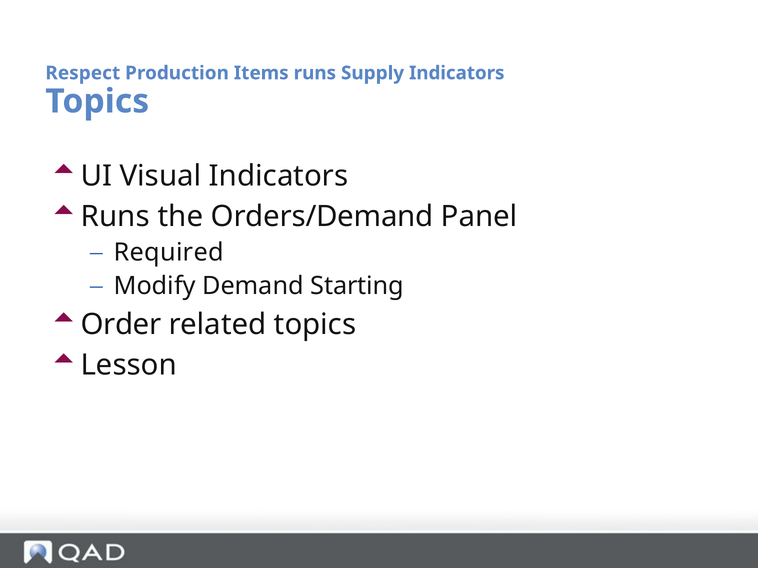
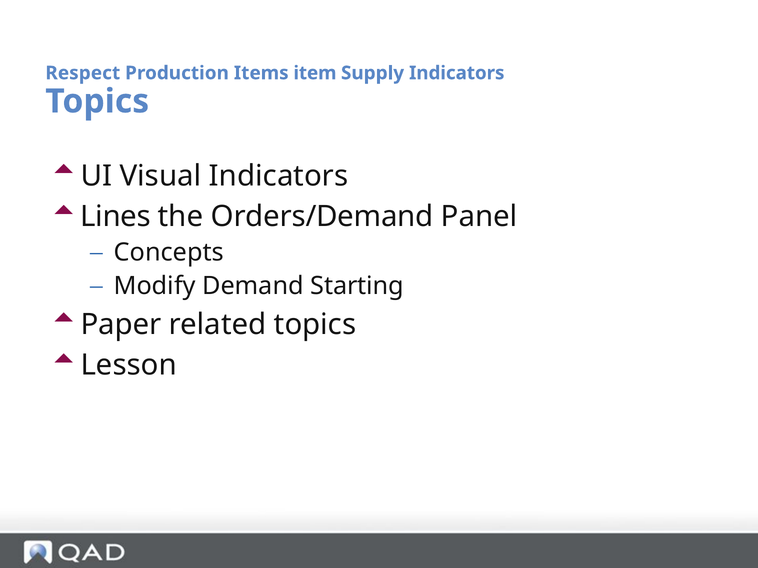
Items runs: runs -> item (315, 73)
Runs: Runs -> Lines (116, 217)
Required: Required -> Concepts (169, 253)
Order: Order -> Paper (121, 325)
